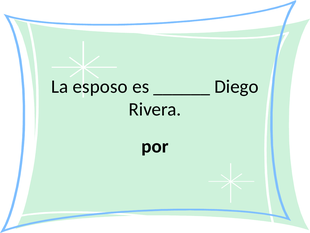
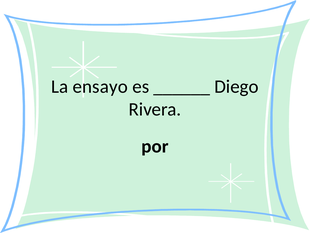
esposo: esposo -> ensayo (100, 86)
